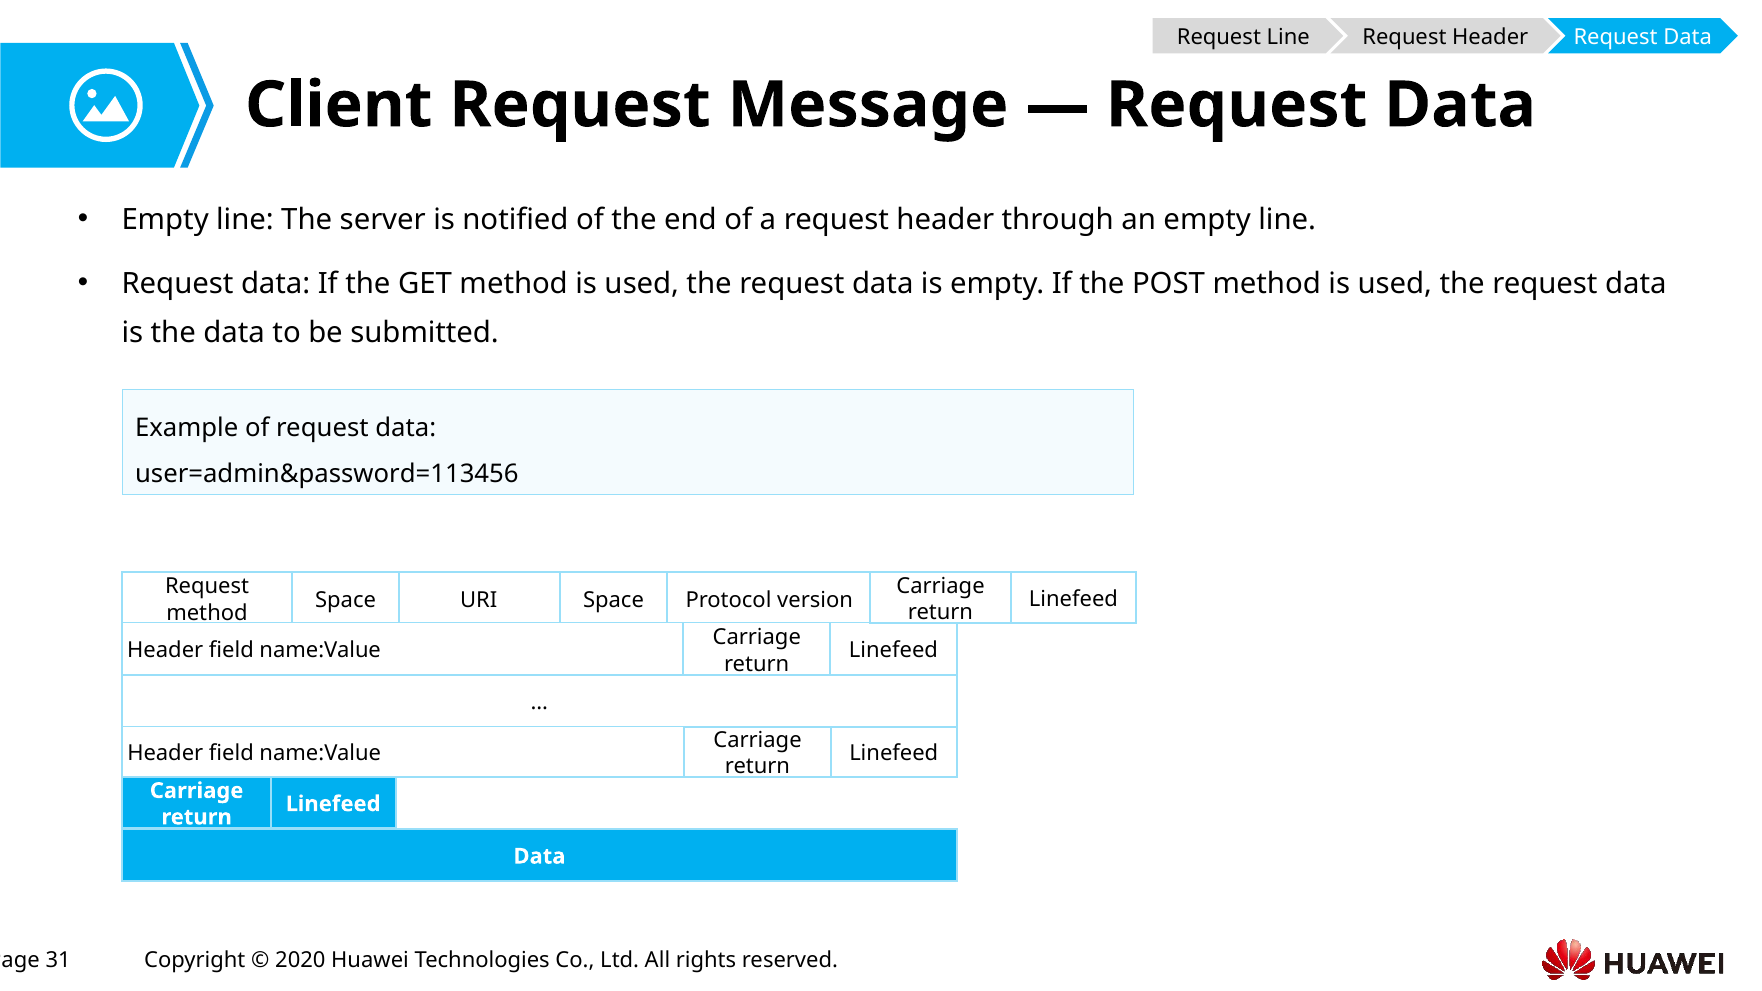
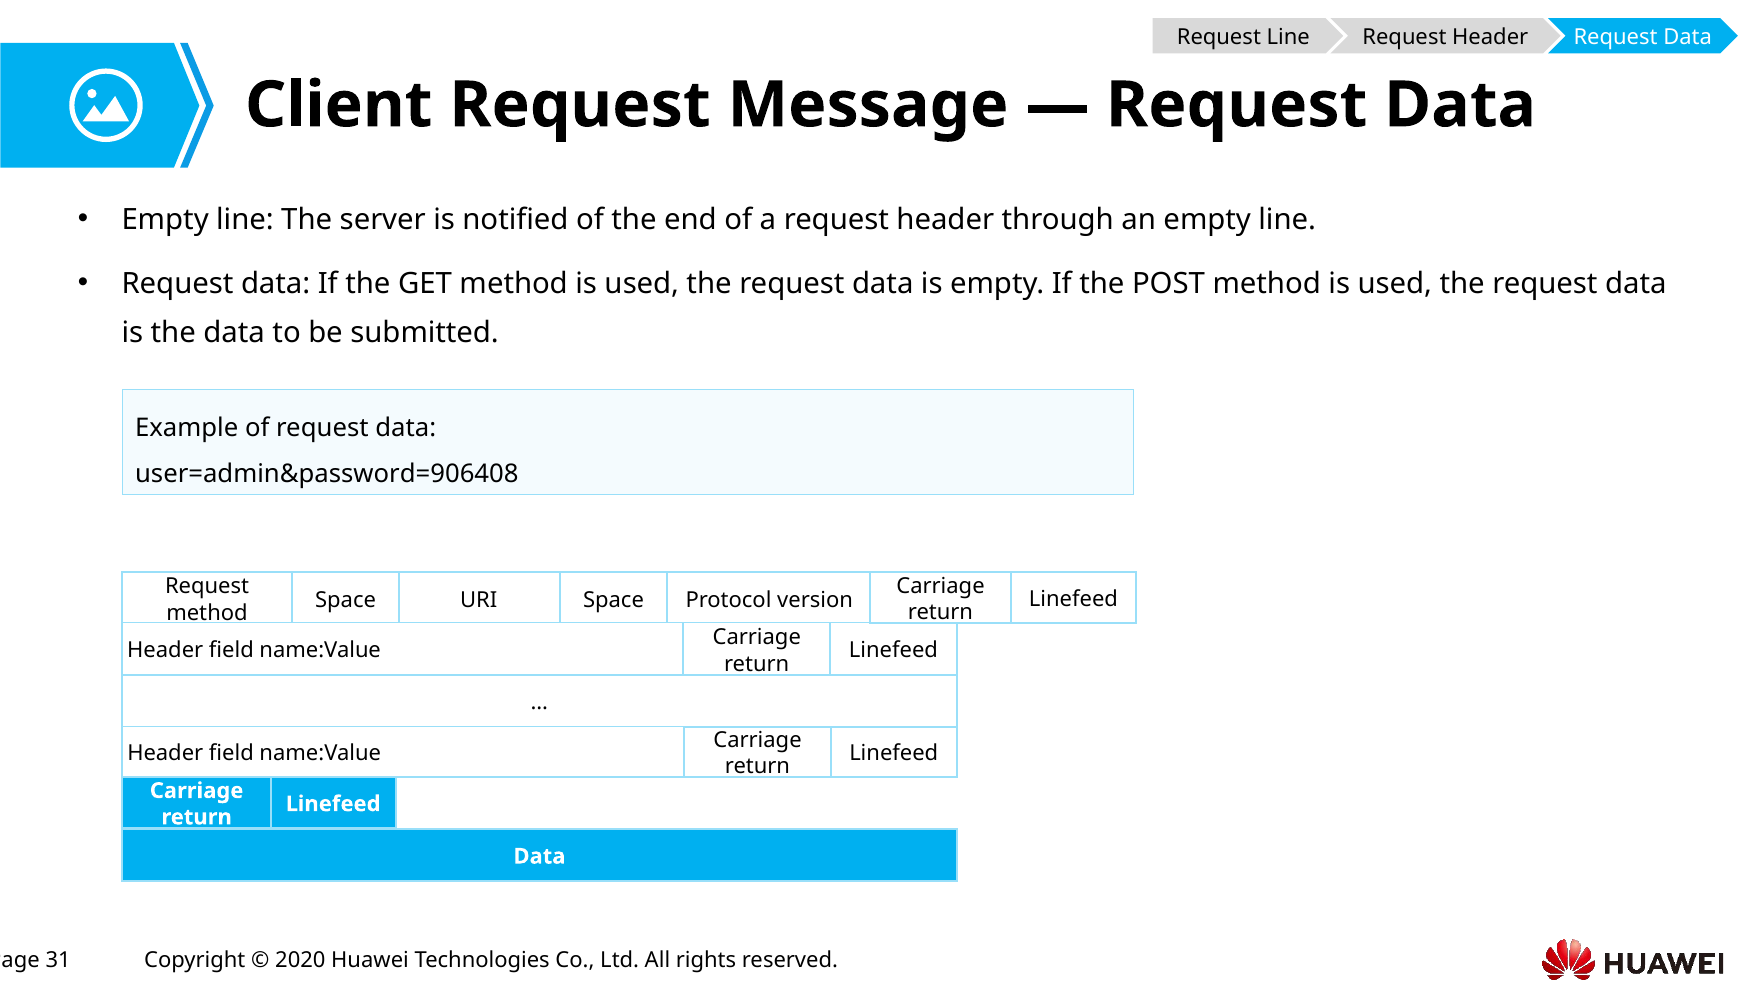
user=admin&password=113456: user=admin&password=113456 -> user=admin&password=906408 (327, 474)
